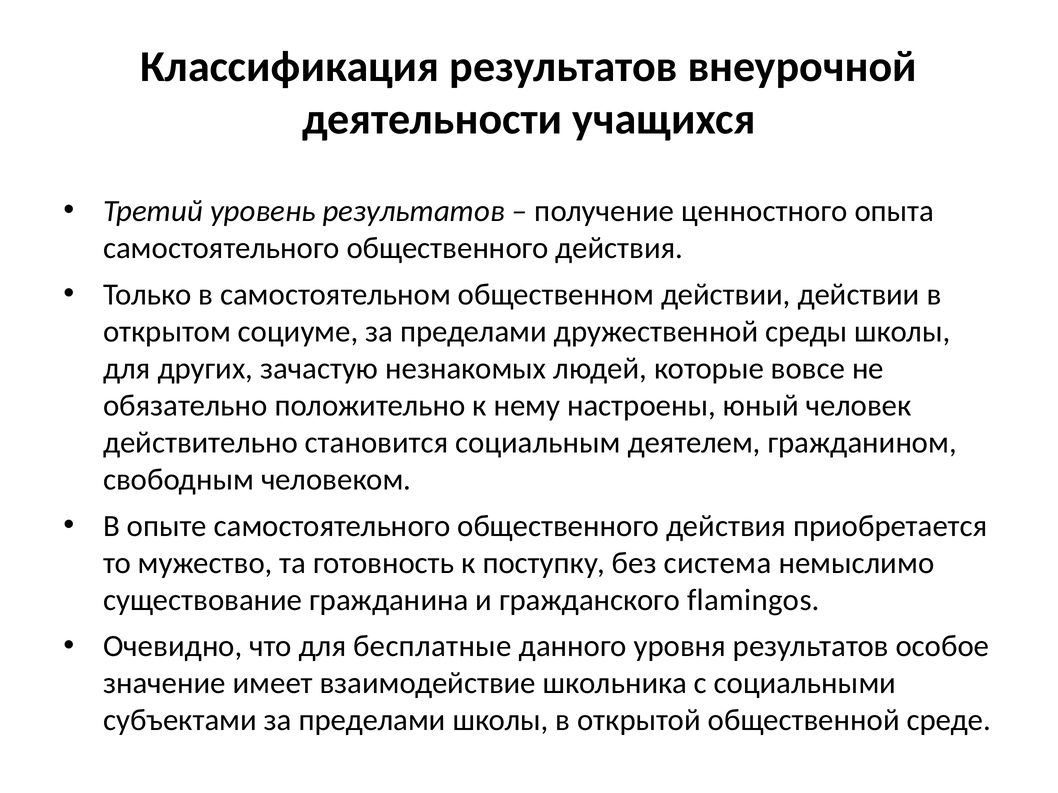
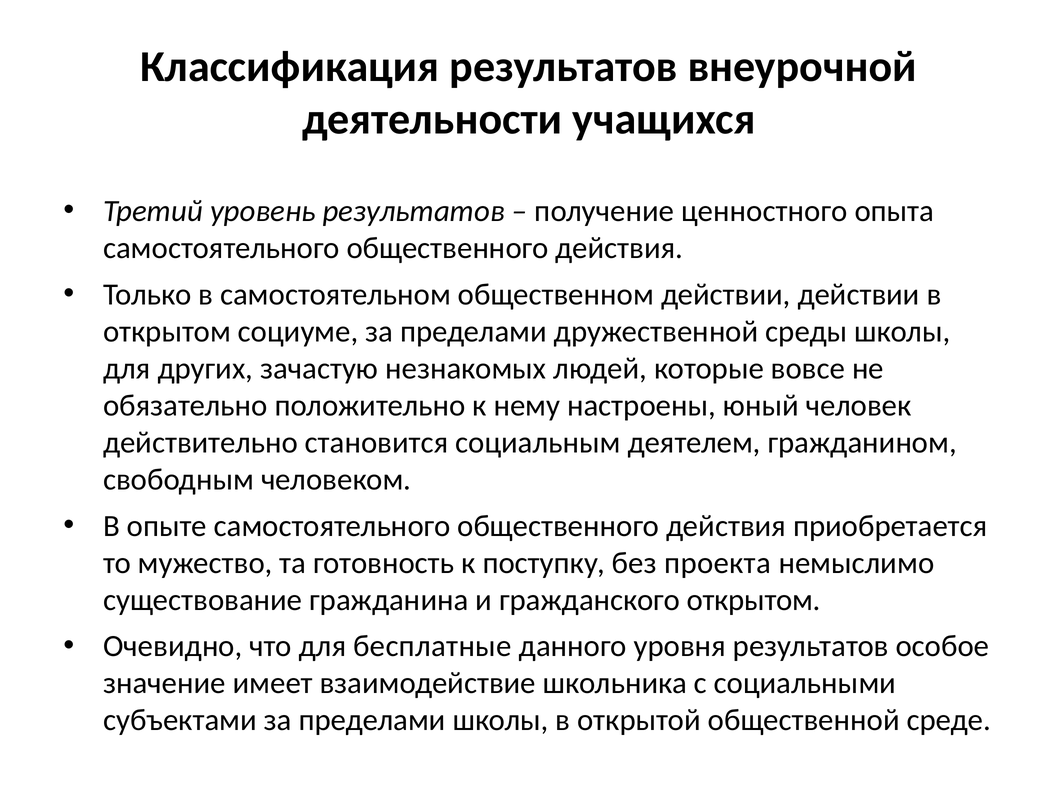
система: система -> проекта (718, 563)
гражданского flamingos: flamingos -> открытом (754, 600)
